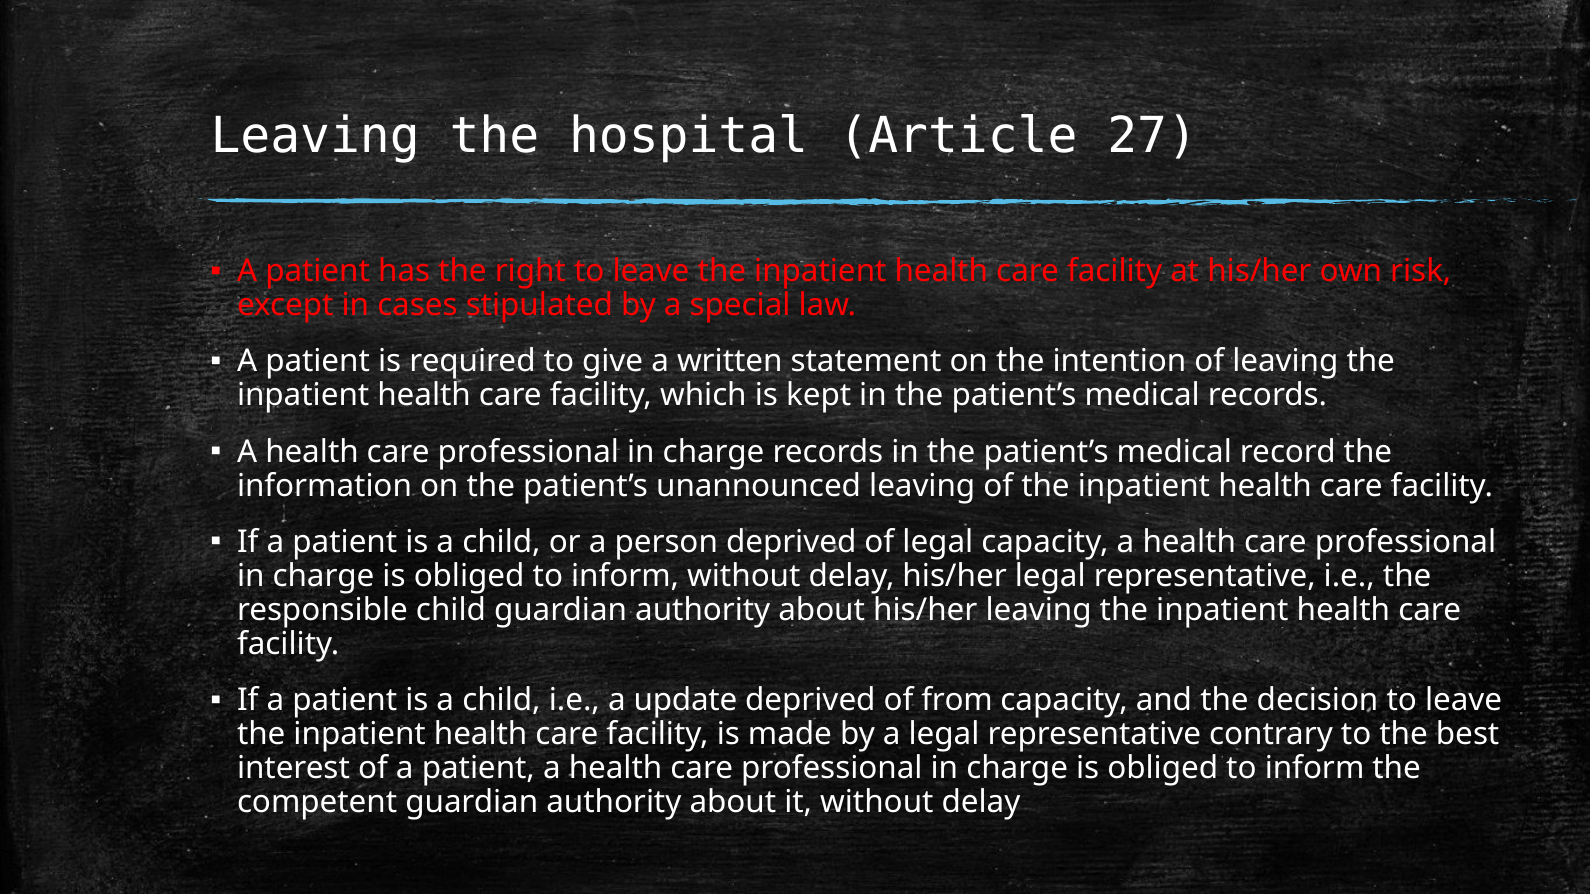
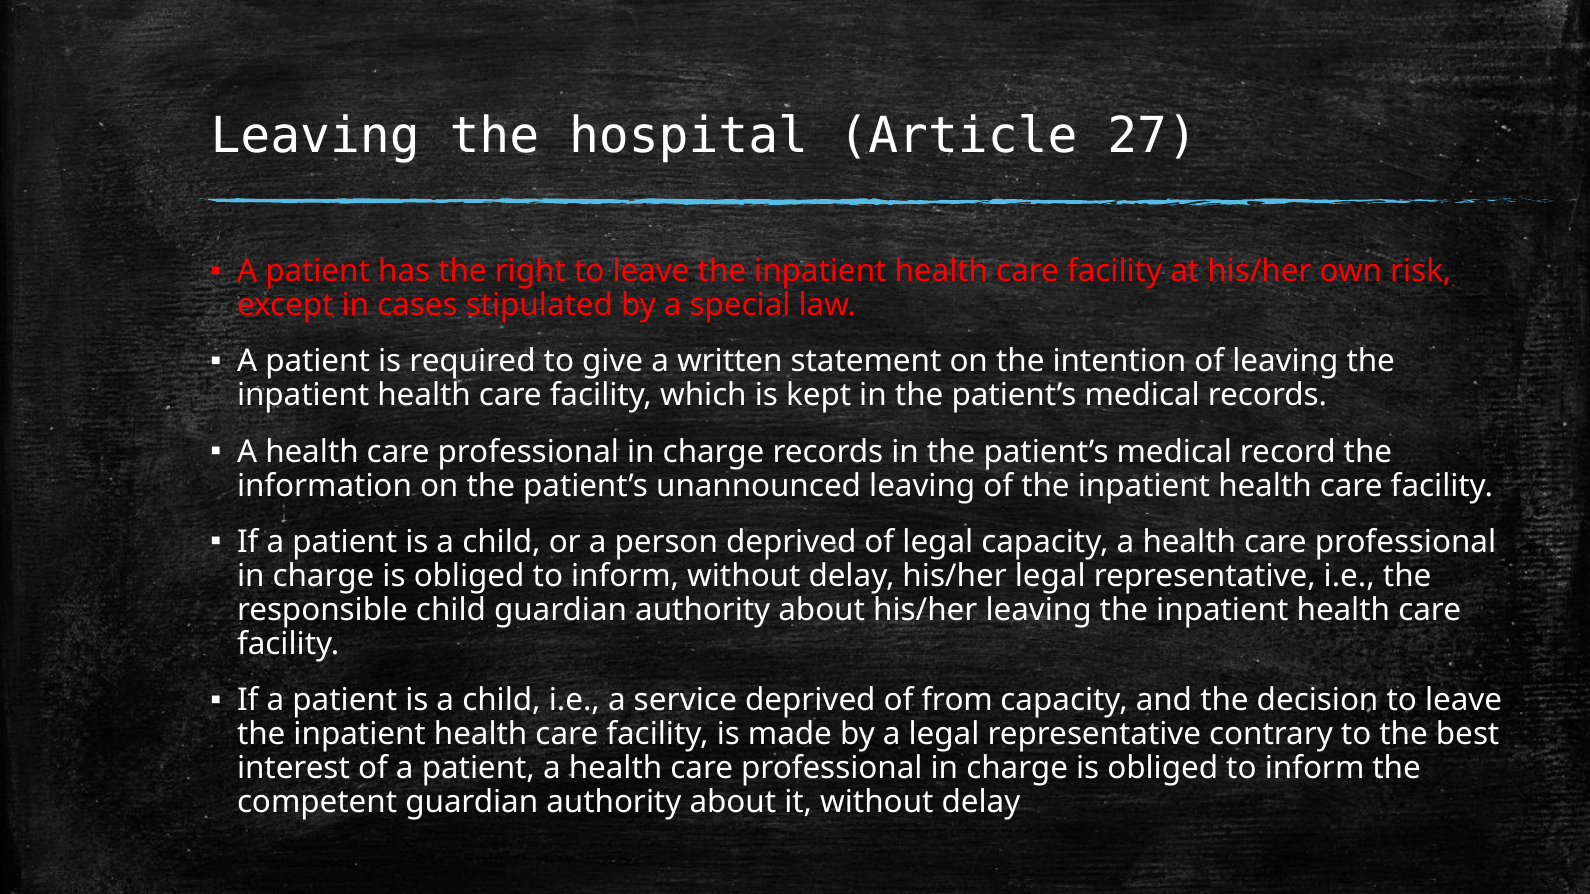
update: update -> service (685, 701)
